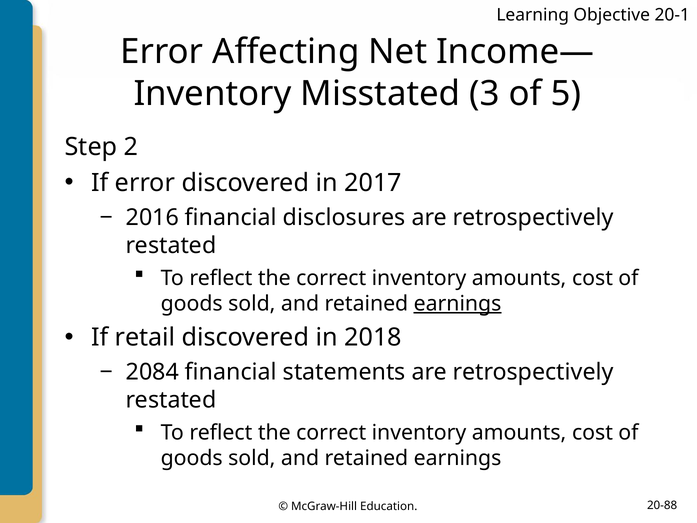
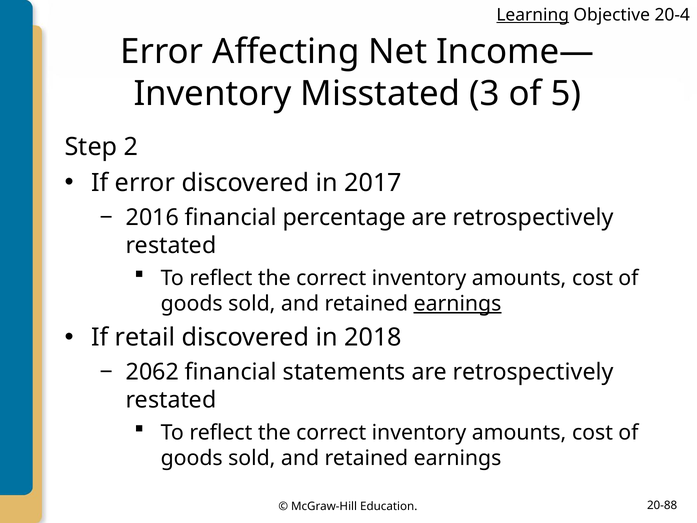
Learning underline: none -> present (533, 15)
20-1: 20-1 -> 20-4 (672, 15)
disclosures: disclosures -> percentage (344, 218)
2084: 2084 -> 2062 (152, 372)
